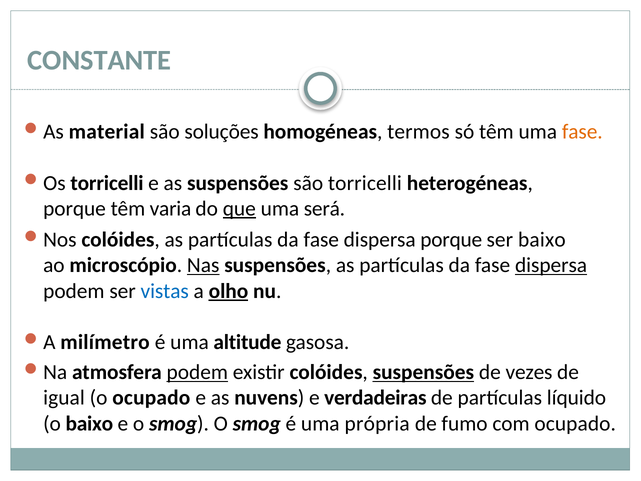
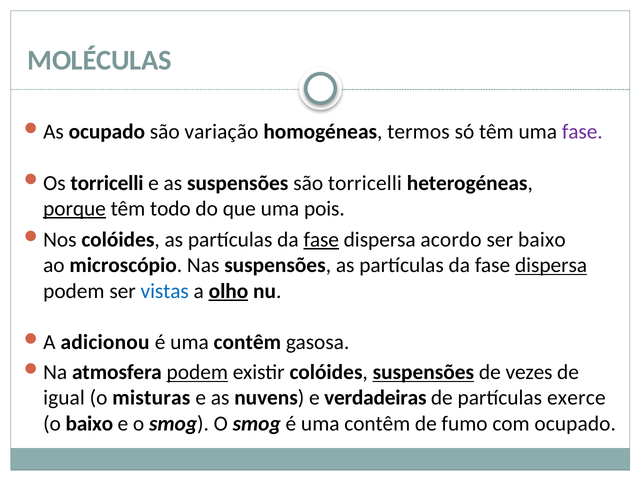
CONSTANTE: CONSTANTE -> MOLÉCULAS (99, 61)
material: material -> ocupado (107, 132)
soluções: soluções -> variação (221, 132)
fase colour: orange -> purple (582, 132)
porque underline: none -> present (75, 209)
varia: varia -> todo (170, 209)
que underline: present -> none (239, 209)
será: será -> pois (324, 209)
fase underline: none -> present (321, 240)
dispersa porque: porque -> acordo (451, 240)
Nas underline: present -> none (203, 265)
milímetro: milímetro -> adicionou (105, 342)
altitude: altitude -> contêm (247, 342)
o ocupado: ocupado -> misturas (151, 398)
líquido: líquido -> exerce (576, 398)
smog é uma própria: própria -> contêm (377, 423)
